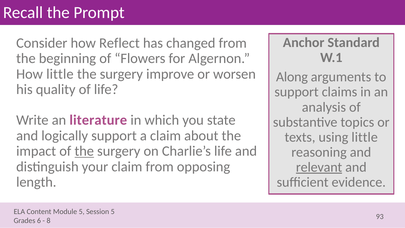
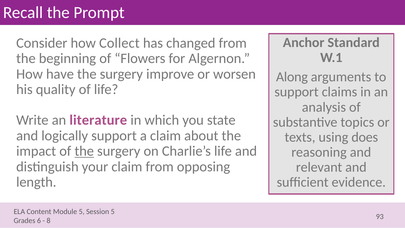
Reflect: Reflect -> Collect (119, 43)
How little: little -> have (60, 74)
using little: little -> does (365, 137)
relevant underline: present -> none (319, 167)
